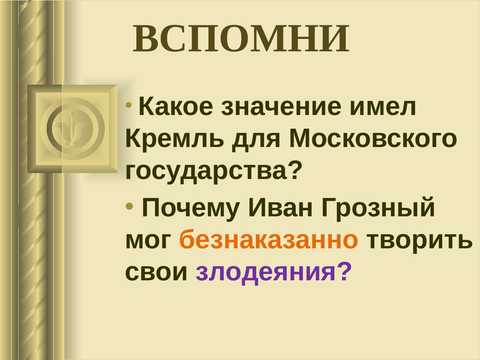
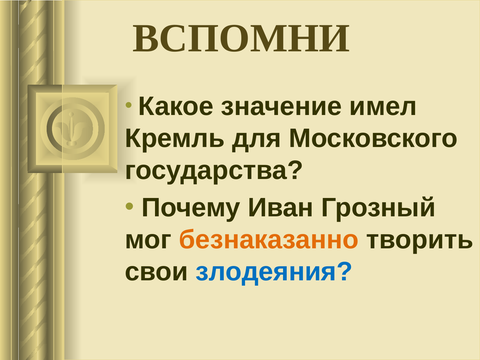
злодеяния colour: purple -> blue (274, 272)
